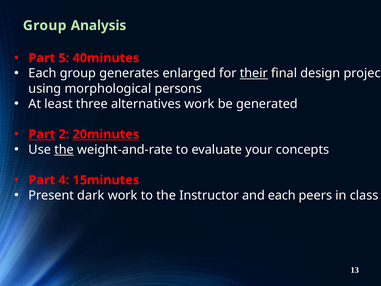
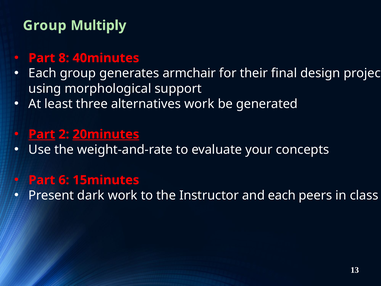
Analysis: Analysis -> Multiply (98, 25)
5: 5 -> 8 (64, 58)
enlarged: enlarged -> armchair (189, 73)
their underline: present -> none (254, 73)
persons: persons -> support (178, 88)
the underline: present -> none (64, 149)
4: 4 -> 6 (64, 180)
